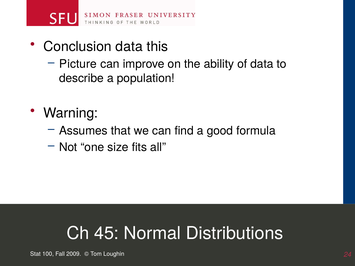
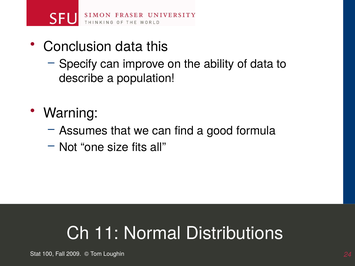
Picture: Picture -> Specify (78, 64)
45: 45 -> 11 (106, 233)
